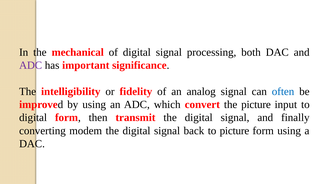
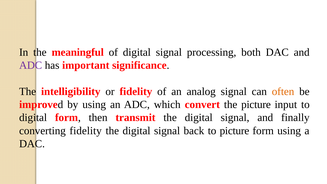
mechanical: mechanical -> meaningful (78, 52)
often colour: blue -> orange (283, 91)
converting modem: modem -> fidelity (86, 131)
